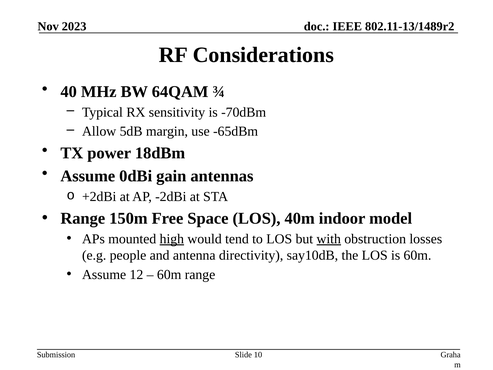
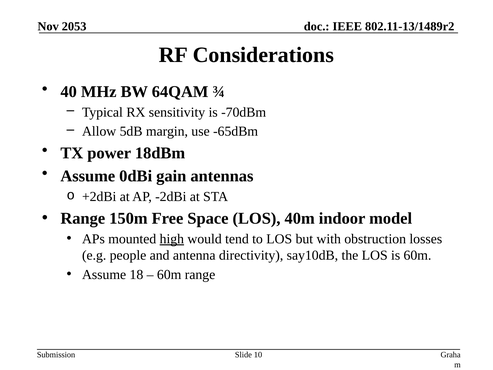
2023: 2023 -> 2053 (74, 26)
with underline: present -> none (329, 239)
12: 12 -> 18 (136, 274)
